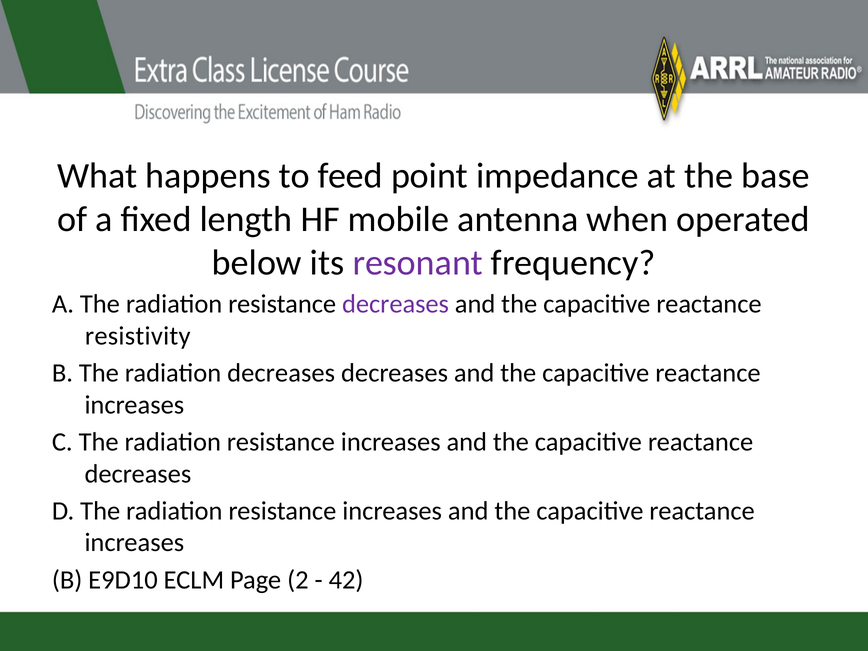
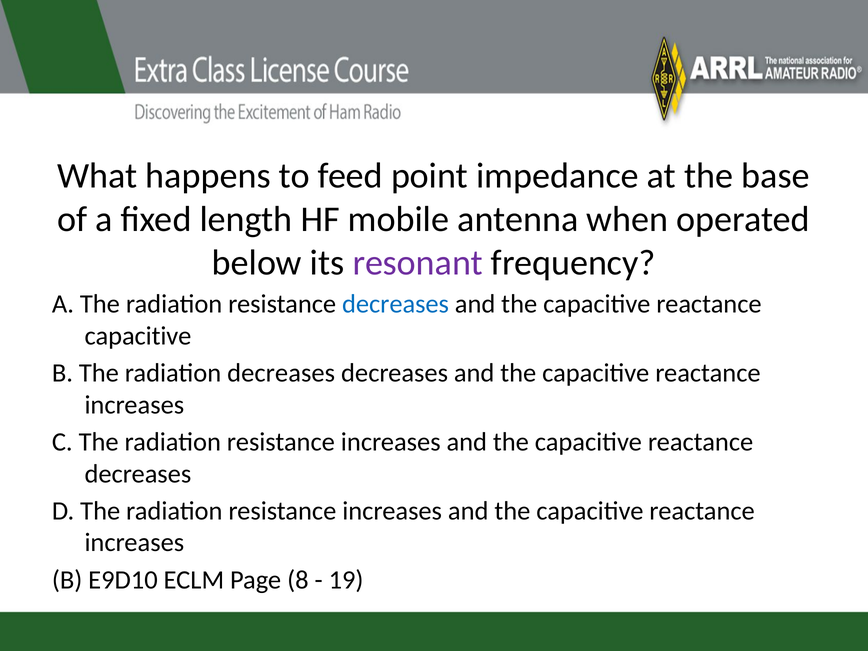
decreases colour: purple -> blue (396, 304)
resistivity: resistivity -> capacitive (138, 336)
2: 2 -> 8 (298, 580)
42: 42 -> 19 (346, 580)
